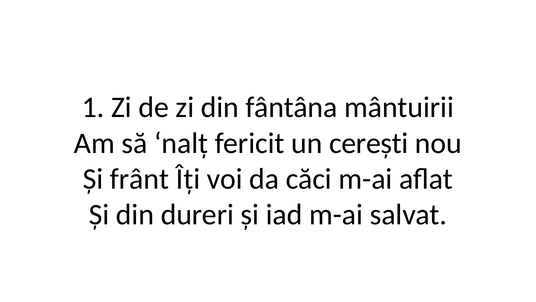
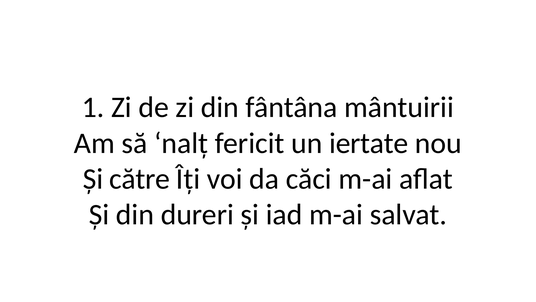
cerești: cerești -> iertate (369, 143)
frânt: frânt -> către (140, 179)
